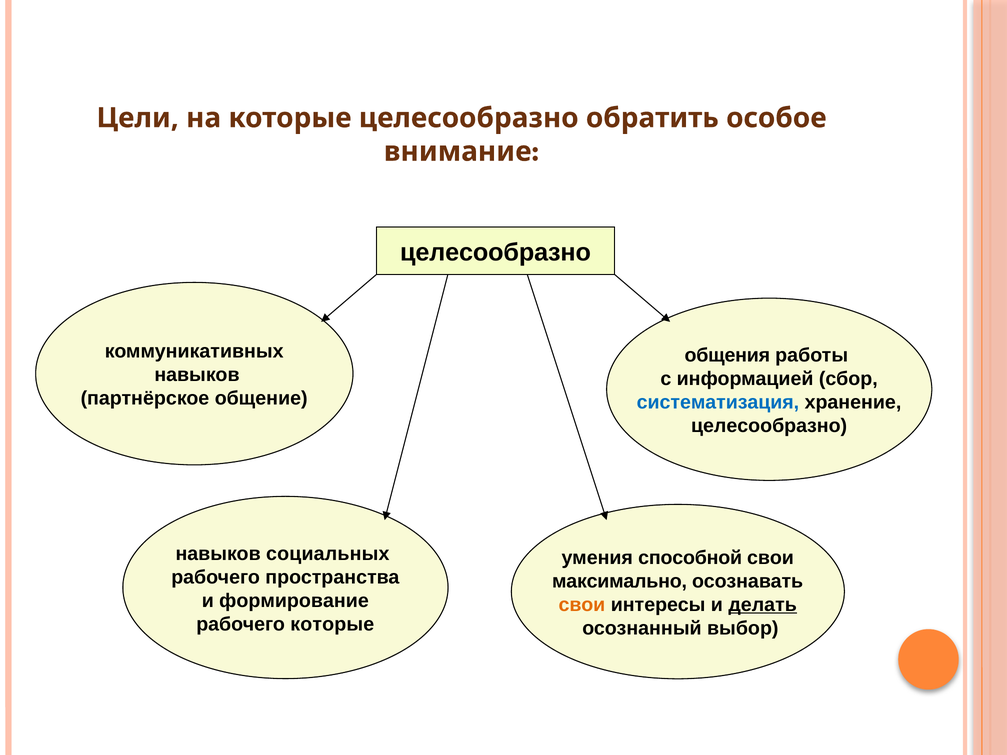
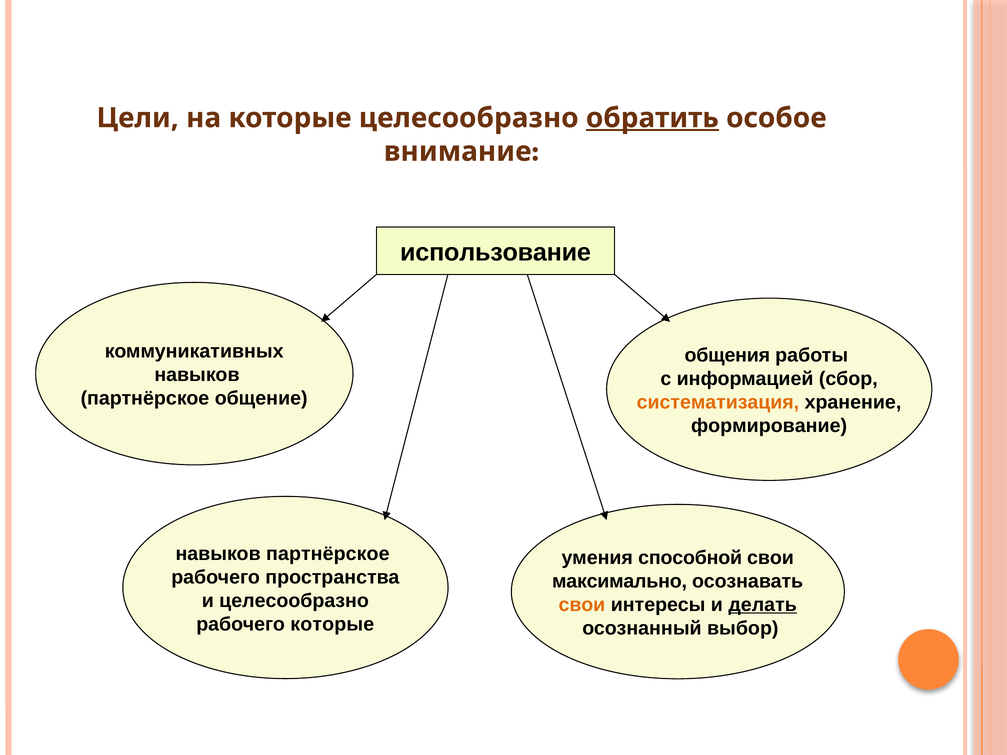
обратить underline: none -> present (652, 118)
целесообразно: целесообразно -> использование (496, 252)
систематизация colour: blue -> orange (718, 403)
целесообразно: целесообразно -> формирование (769, 426)
социальных: социальных -> партнёрское (328, 554)
и формирование: формирование -> целесообразно (294, 601)
